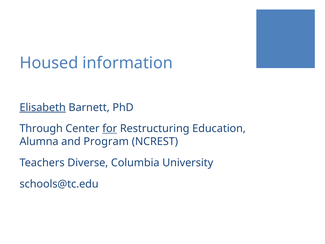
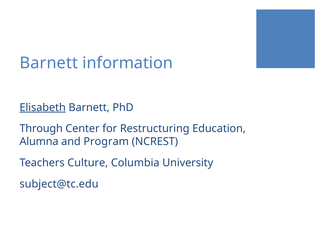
Housed: Housed -> Barnett (49, 63)
for underline: present -> none (110, 128)
Diverse: Diverse -> Culture (88, 163)
schools@tc.edu: schools@tc.edu -> subject@tc.edu (59, 184)
